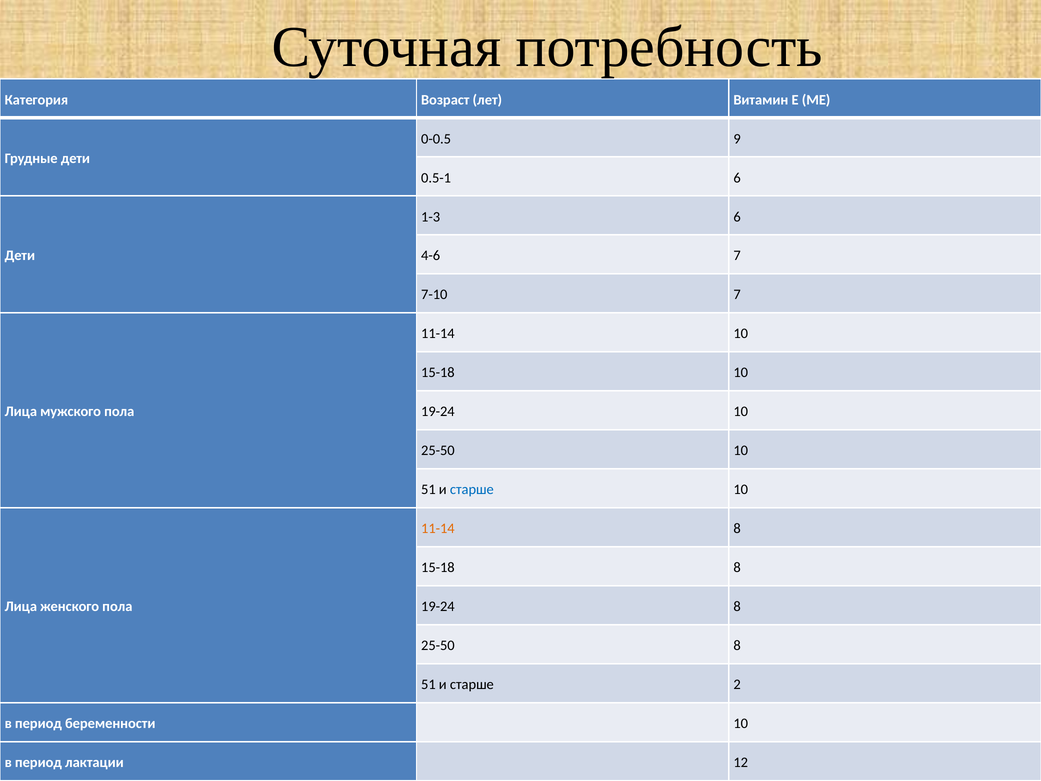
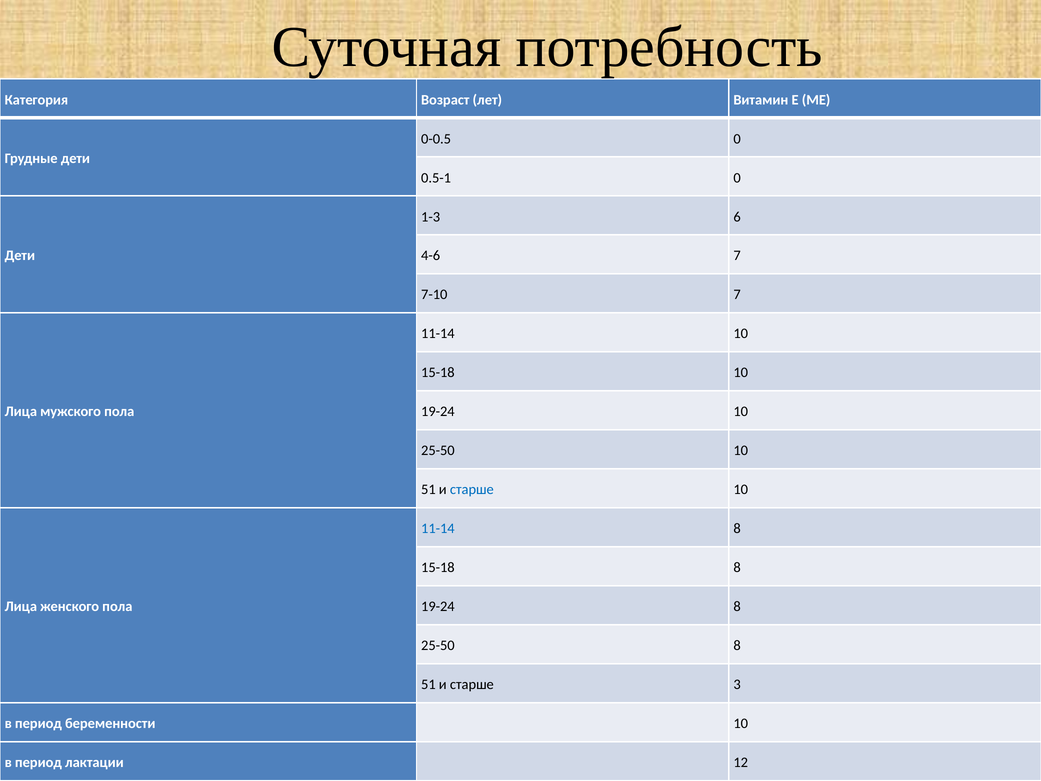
0-0.5 9: 9 -> 0 (737, 139)
0.5-1 6: 6 -> 0 (737, 178)
11-14 colour: orange -> blue (438, 528)
2: 2 -> 3 (737, 684)
